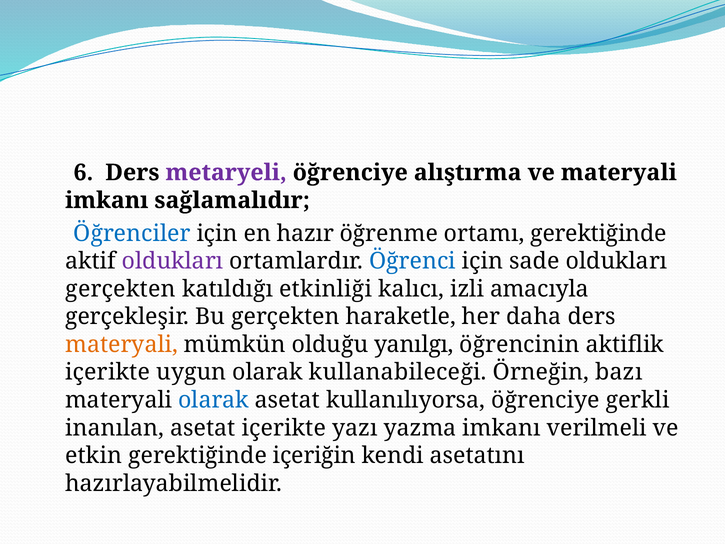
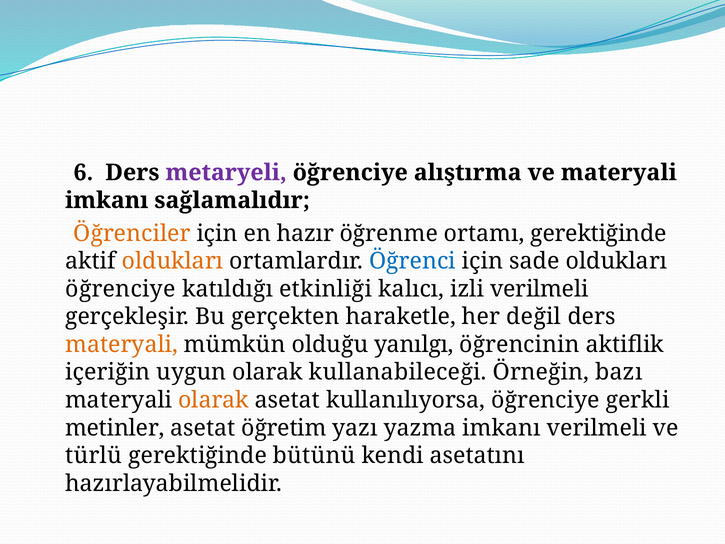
Öğrenciler colour: blue -> orange (132, 233)
oldukları colour: purple -> orange (173, 261)
gerçekten: gerçekten -> öğrenciye (121, 289)
izli amacıyla: amacıyla -> verilmeli (539, 289)
daha: daha -> değil (534, 317)
içerikte: içerikte -> içeriğin (108, 372)
olarak colour: blue -> orange (214, 400)
inanılan: inanılan -> metinler (115, 428)
asetat içerikte: içerikte -> öğretim (284, 428)
etkin: etkin -> türlü (94, 455)
içeriğin: içeriğin -> bütünü (314, 455)
